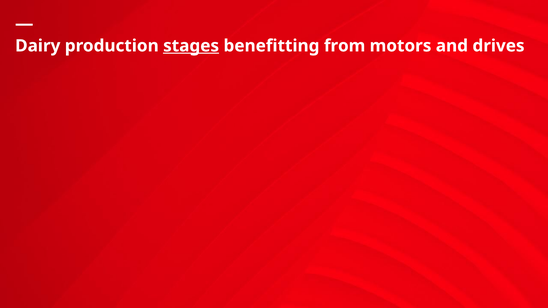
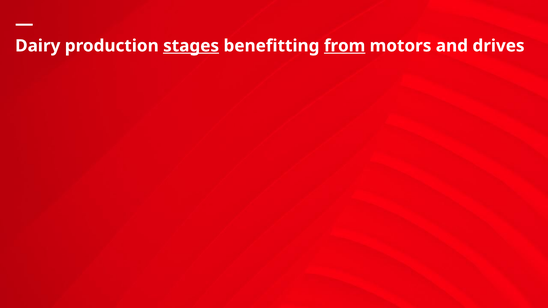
from underline: none -> present (345, 46)
